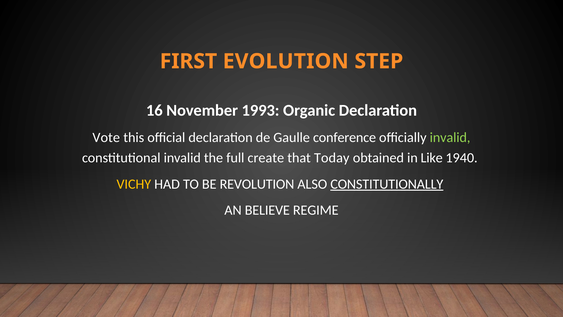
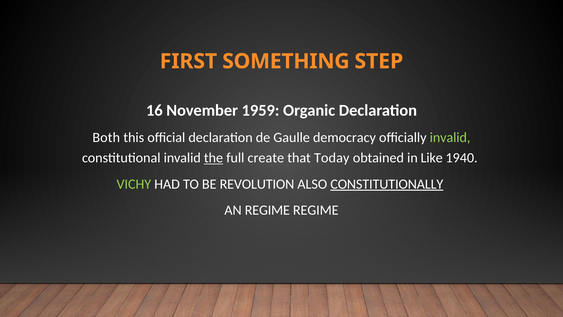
EVOLUTION: EVOLUTION -> SOMETHING (286, 61)
1993: 1993 -> 1959 (261, 110)
Vote: Vote -> Both (106, 138)
conference: conference -> democracy (344, 138)
the underline: none -> present (213, 158)
VICHY colour: yellow -> light green (134, 184)
AN BELIEVE: BELIEVE -> REGIME (267, 210)
